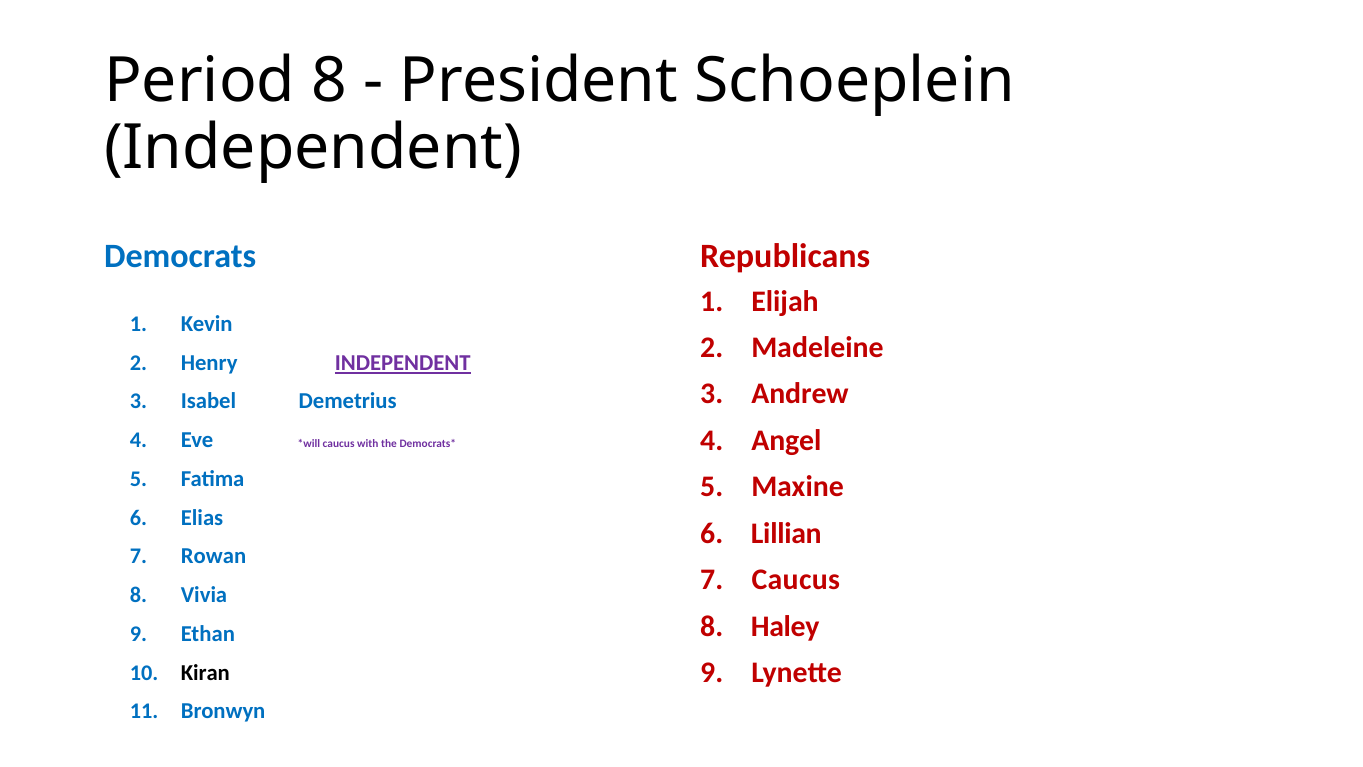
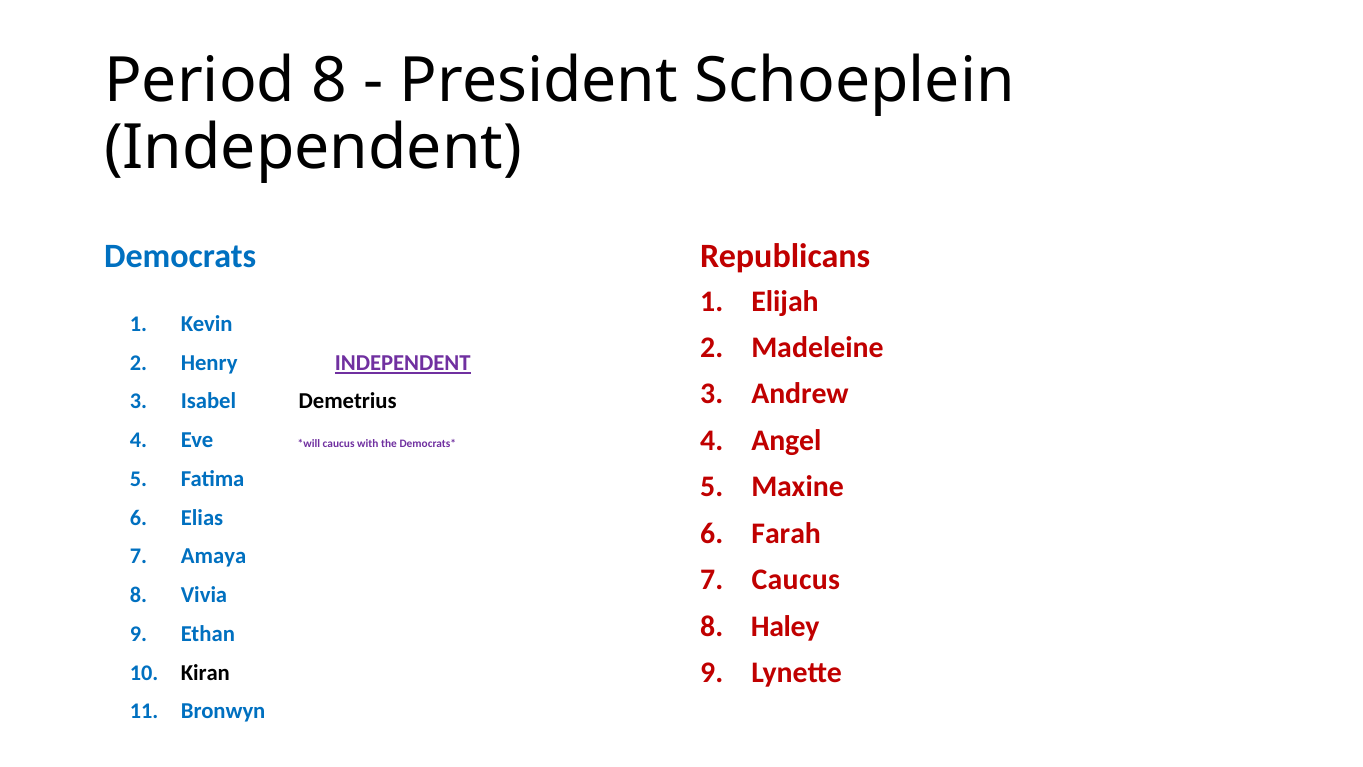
Demetrius colour: blue -> black (348, 401)
Lillian: Lillian -> Farah (786, 533)
Rowan: Rowan -> Amaya (214, 556)
